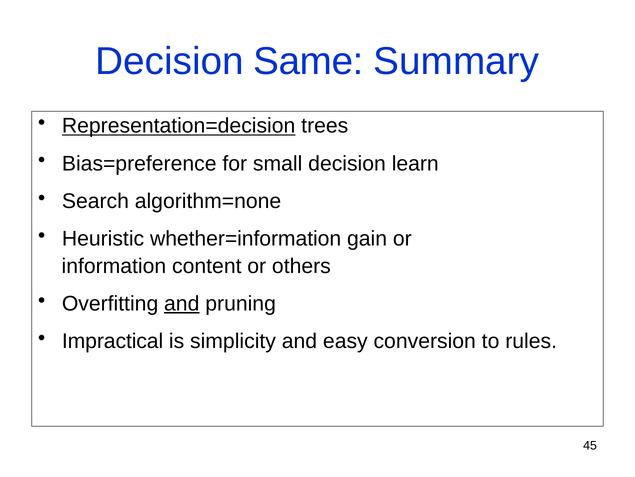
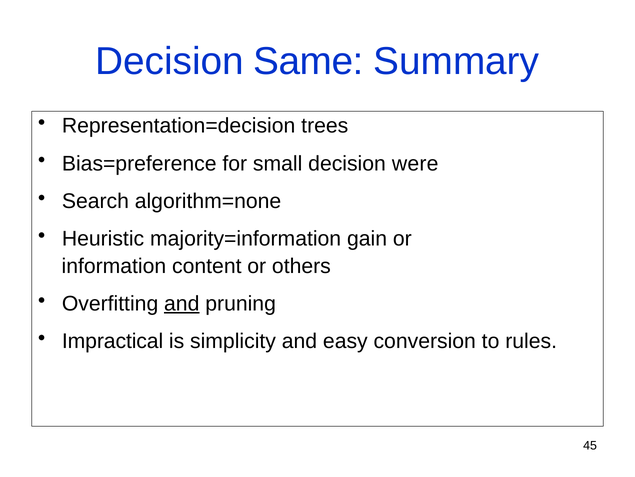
Representation=decision underline: present -> none (179, 126)
learn: learn -> were (415, 163)
whether=information: whether=information -> majority=information (246, 239)
